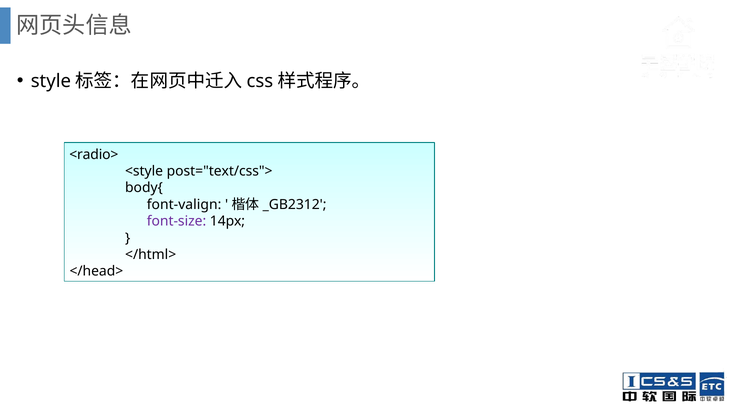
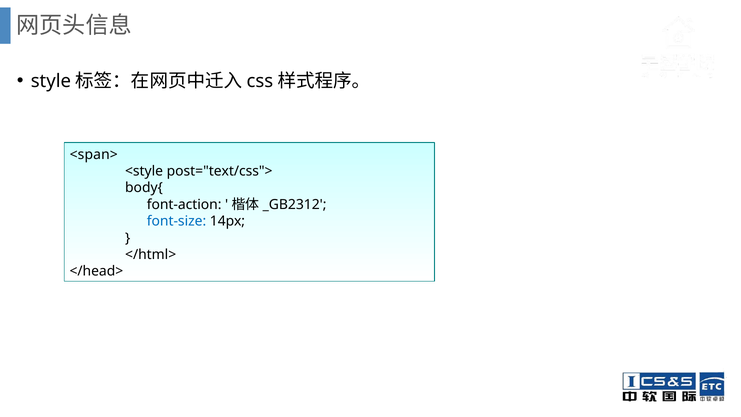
<radio>: <radio> -> <span> (94, 154)
font-valign: font-valign -> font-action (184, 204)
font-size colour: purple -> blue (177, 221)
